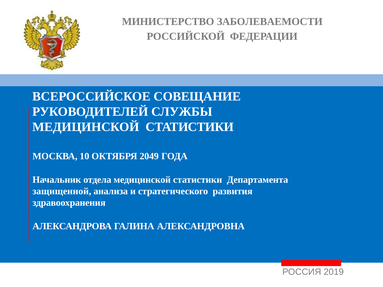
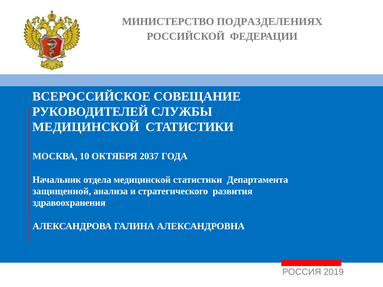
ЗАБОЛЕВАЕМОСТИ: ЗАБОЛЕВАЕМОСТИ -> ПОДРАЗДЕЛЕНИЯХ (270, 22)
2049: 2049 -> 2037 (149, 156)
